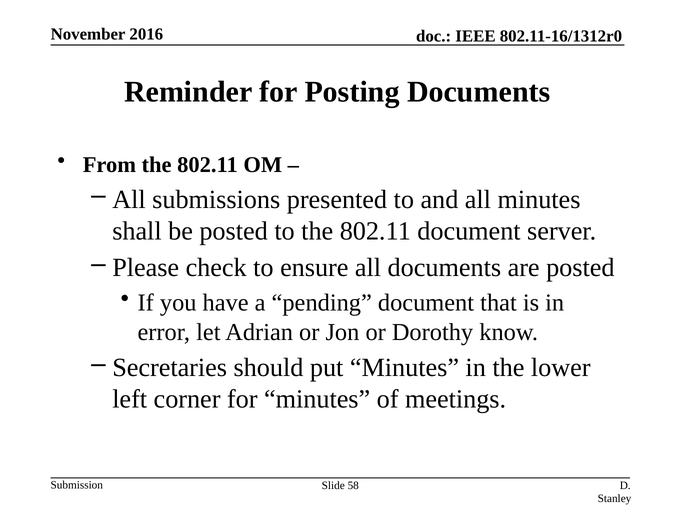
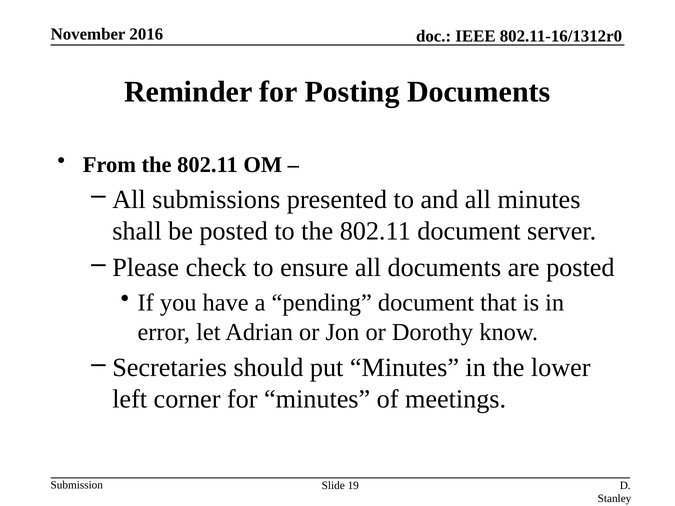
58: 58 -> 19 (353, 486)
